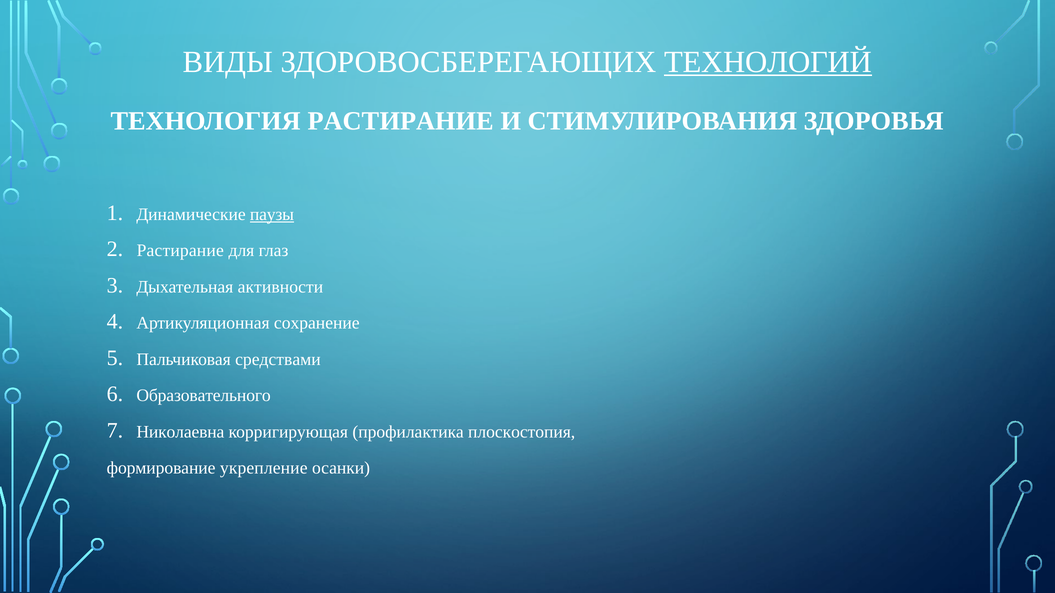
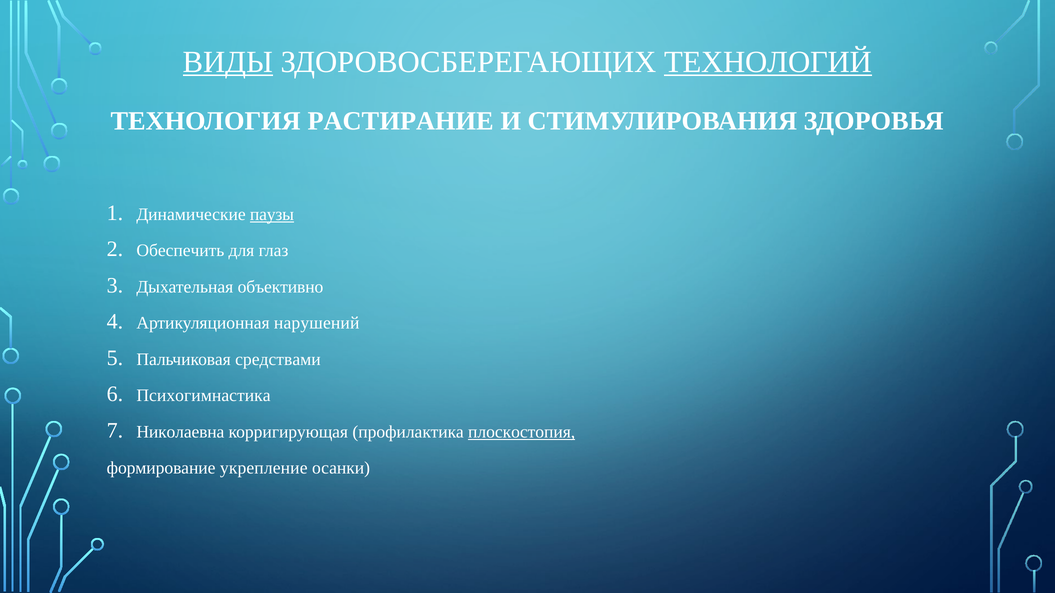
ВИДЫ underline: none -> present (228, 62)
Растирание: Растирание -> Обеспечить (180, 251)
активности: активности -> объективно (280, 287)
сохранение: сохранение -> нарушений (317, 323)
Образовательного: Образовательного -> Психогимнастика (203, 396)
плоскостопия underline: none -> present (522, 432)
